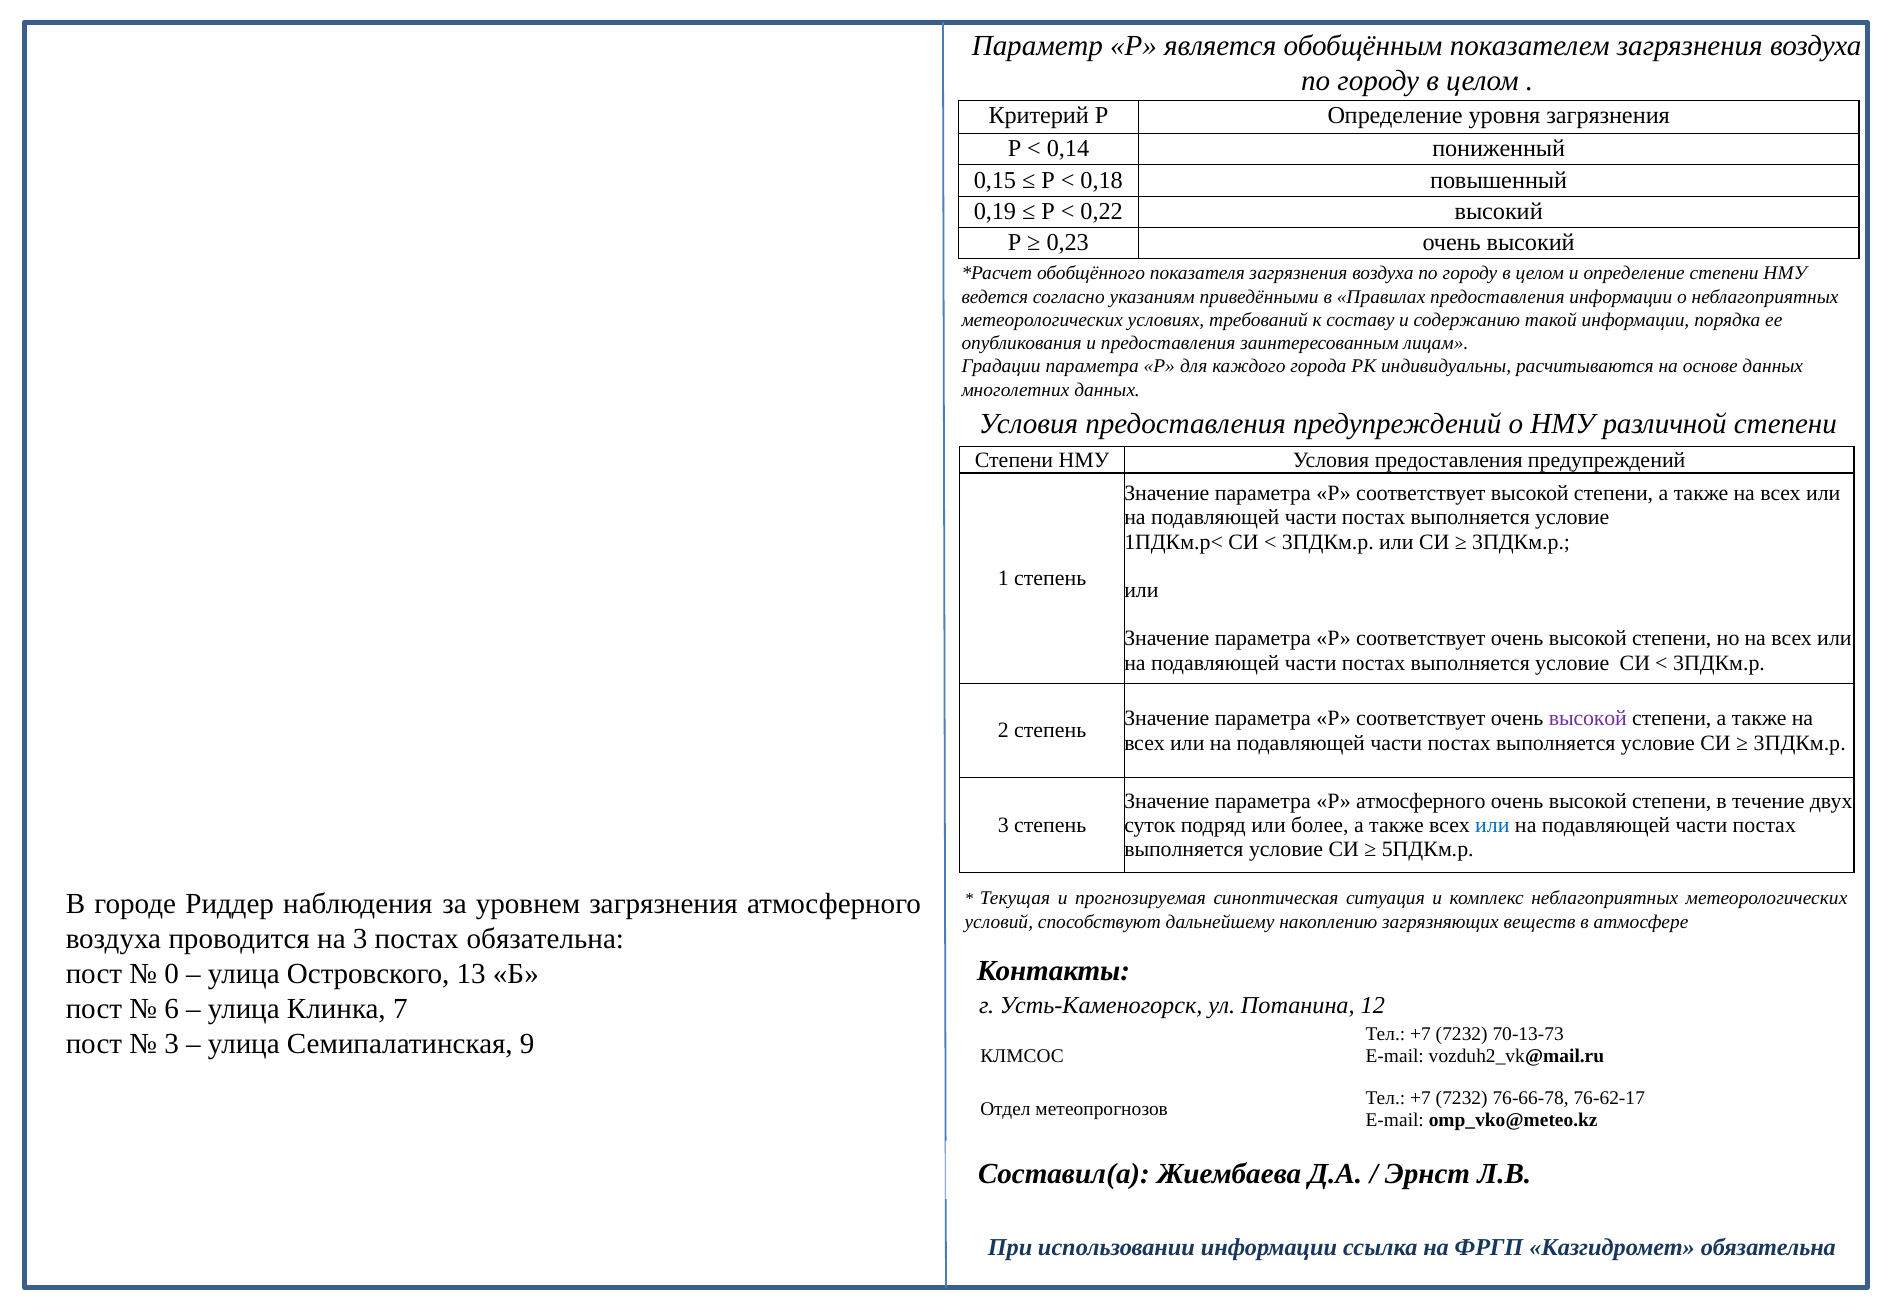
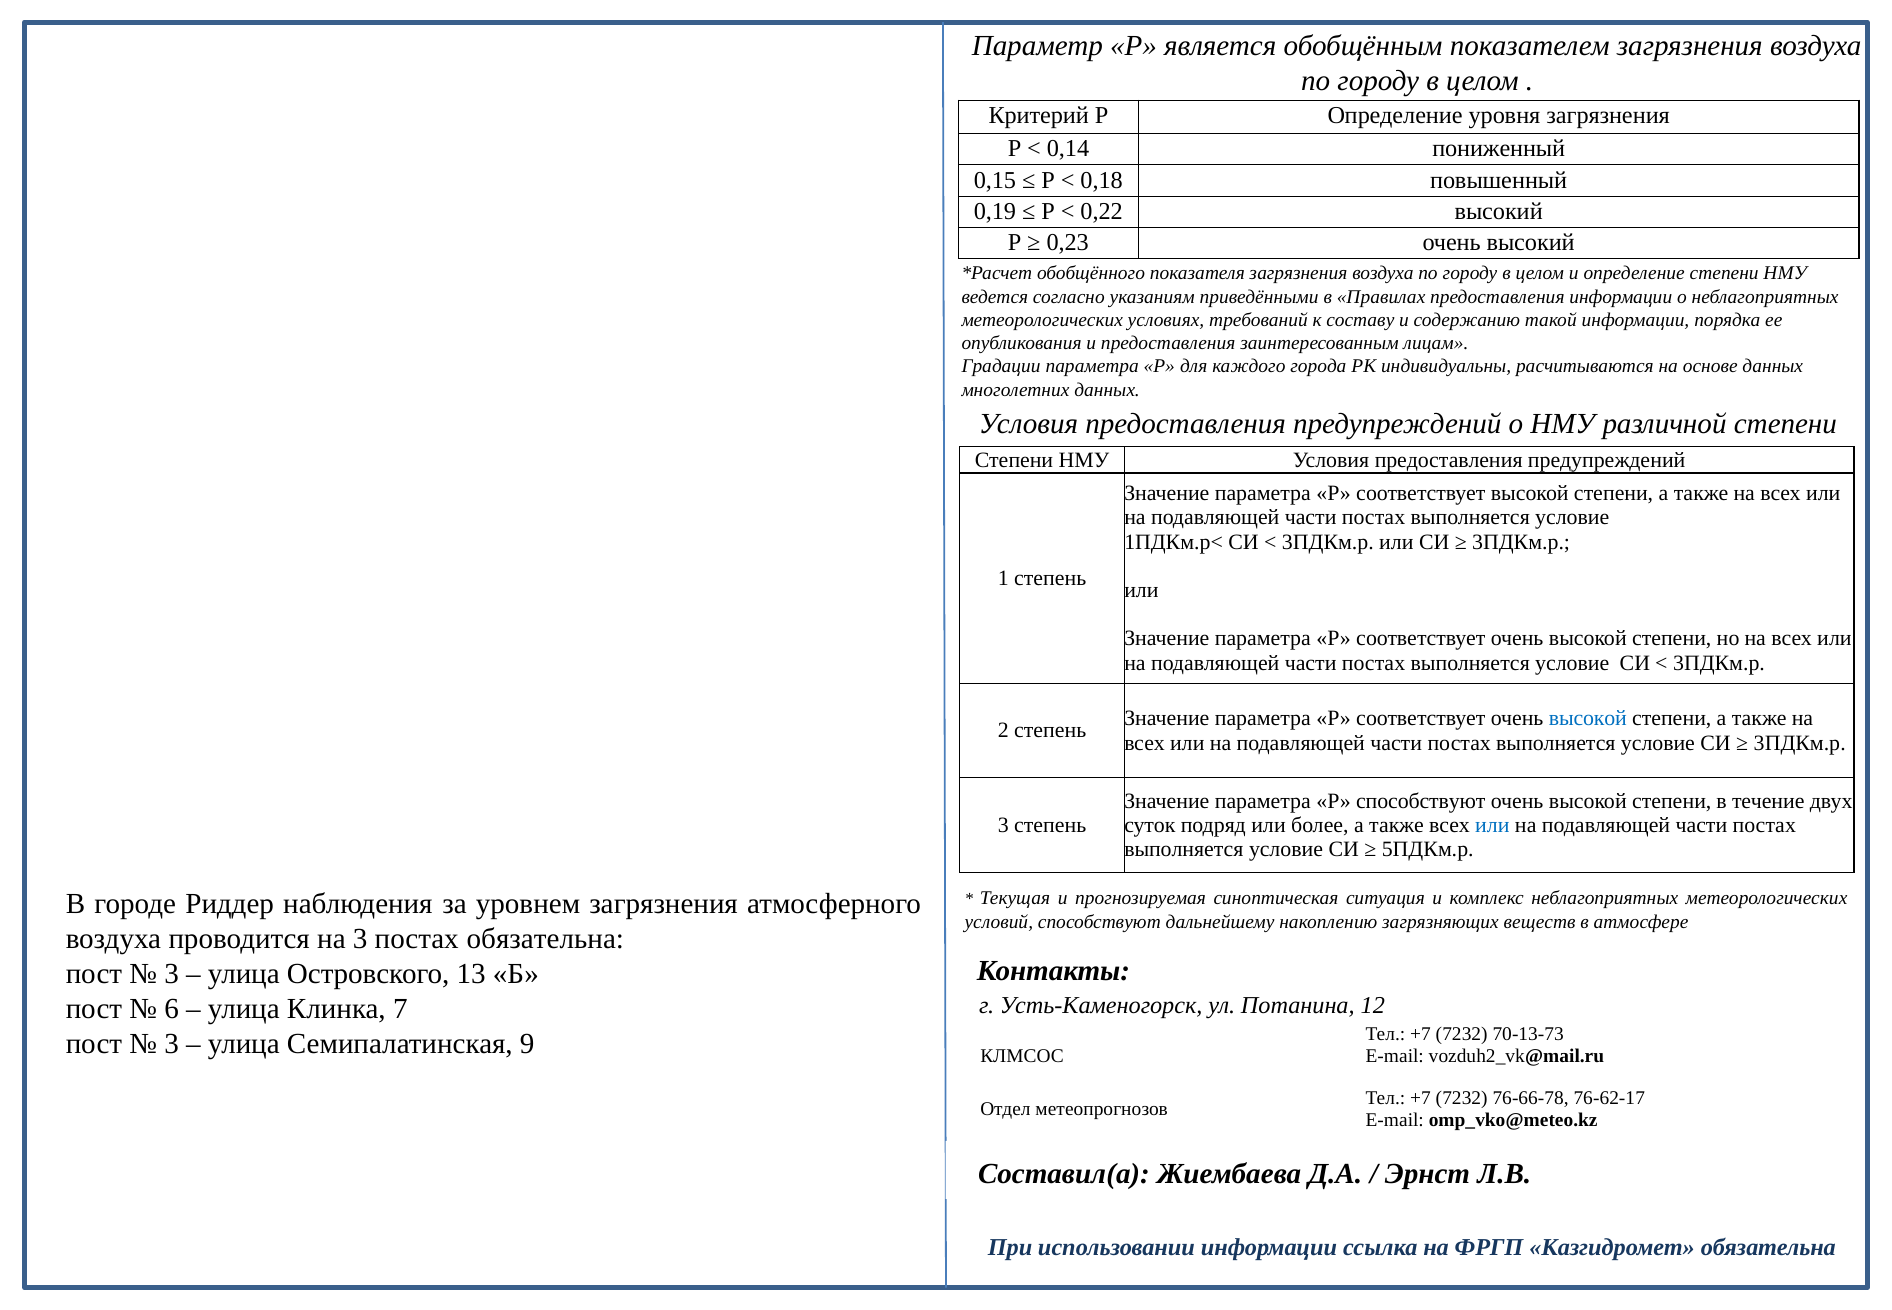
высокой colour: purple -> blue (1588, 719)
Р атмосферного: атмосферного -> способствуют (1421, 801)
0: 0 -> 3 (172, 974)
